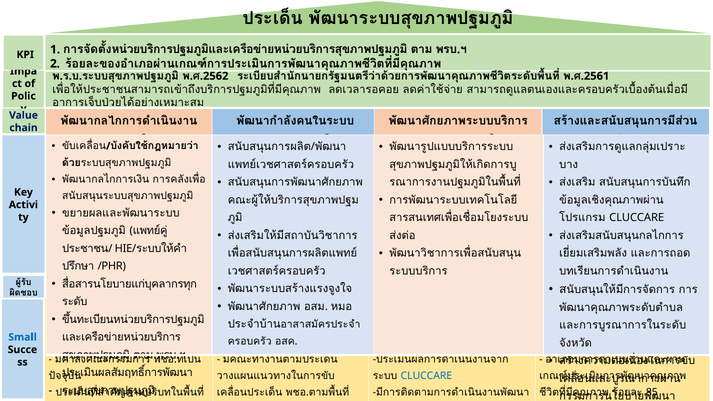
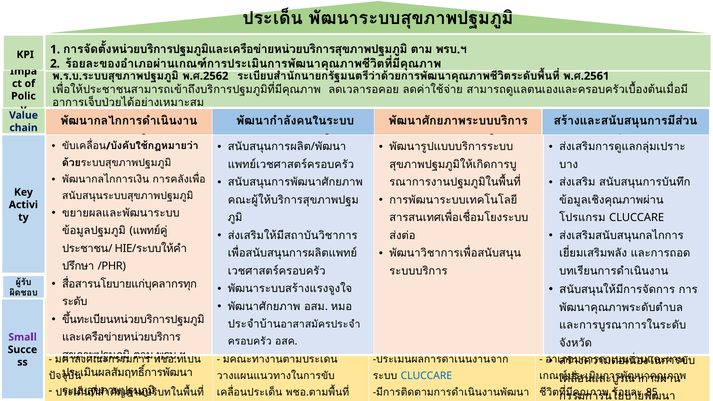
Small colour: blue -> purple (22, 337)
